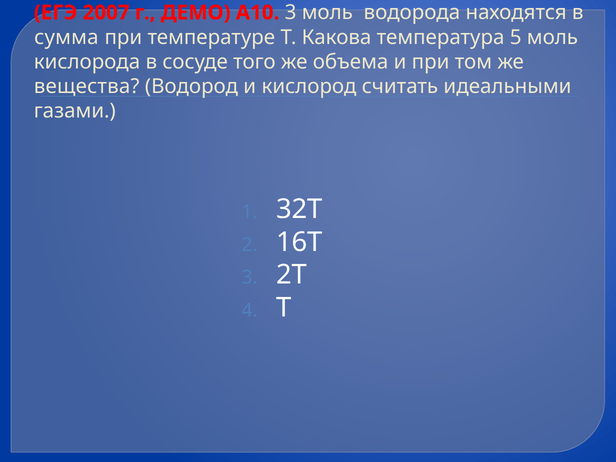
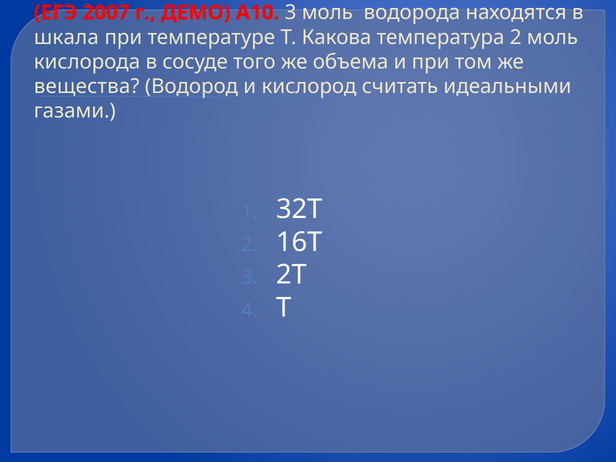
сумма: сумма -> шкала (66, 37)
температура 5: 5 -> 2 (516, 37)
